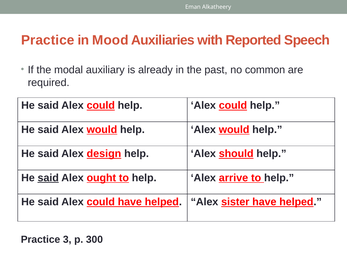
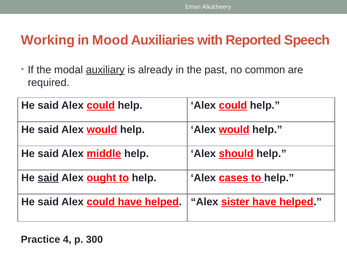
Practice: Practice -> Working (48, 40)
auxiliary underline: none -> present (105, 70)
design: design -> middle (104, 153)
arrive: arrive -> cases (234, 177)
3: 3 -> 4 (67, 239)
